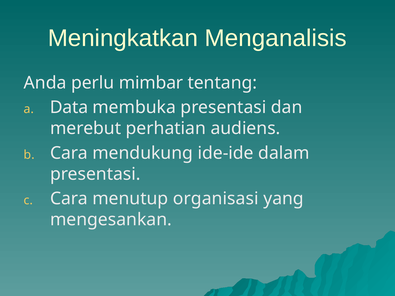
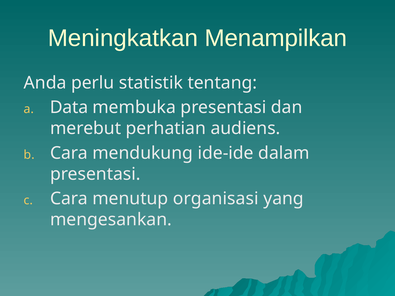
Menganalisis: Menganalisis -> Menampilkan (276, 38)
mimbar: mimbar -> statistik (151, 83)
